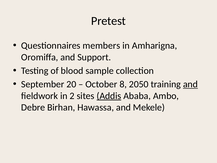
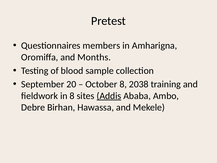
Support: Support -> Months (94, 57)
2050: 2050 -> 2038 (139, 84)
and underline: present -> none (190, 84)
in 2: 2 -> 8 (72, 96)
